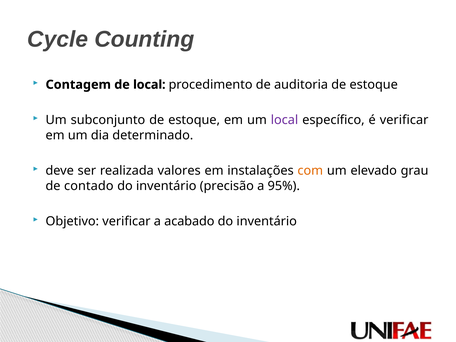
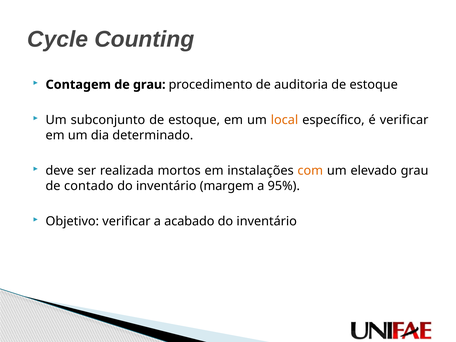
de local: local -> grau (149, 85)
local colour: purple -> orange (284, 120)
valores: valores -> mortos (179, 171)
precisão: precisão -> margem (227, 186)
